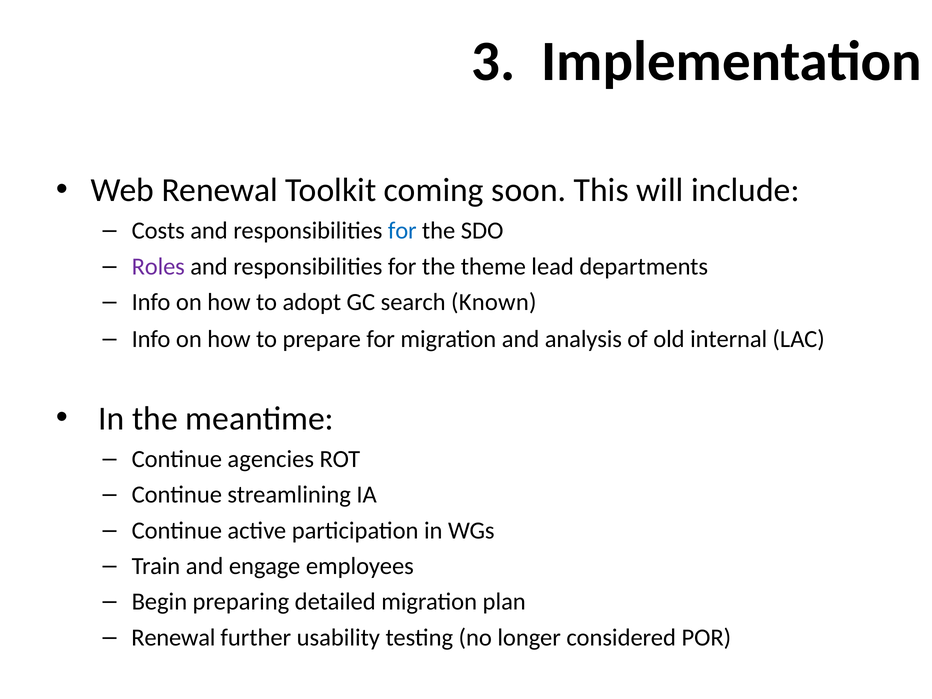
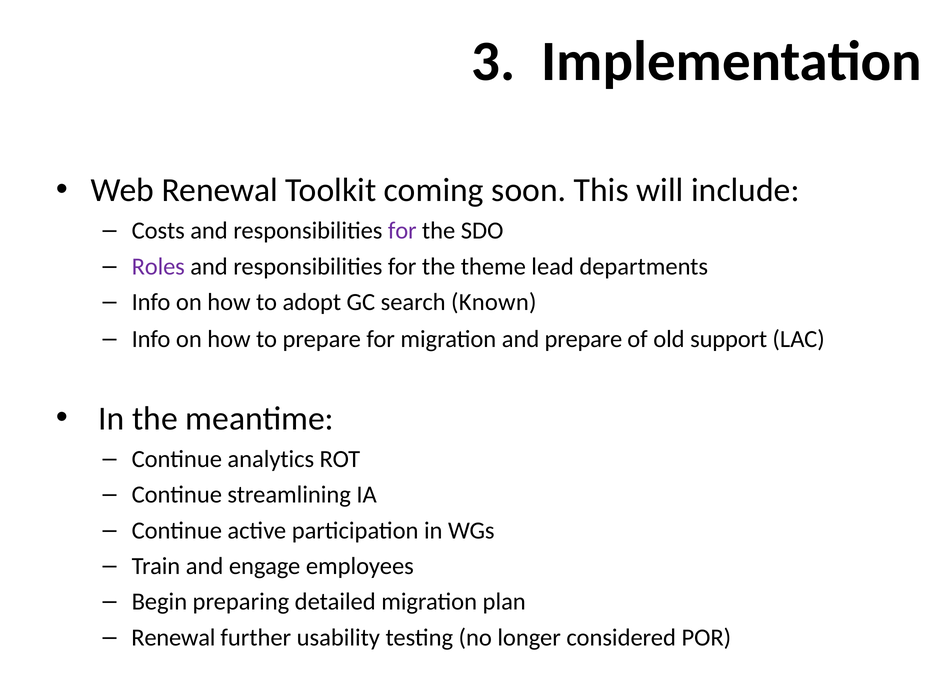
for colour: blue -> purple (402, 231)
and analysis: analysis -> prepare (583, 339)
internal: internal -> support (729, 339)
agencies: agencies -> analytics (271, 459)
